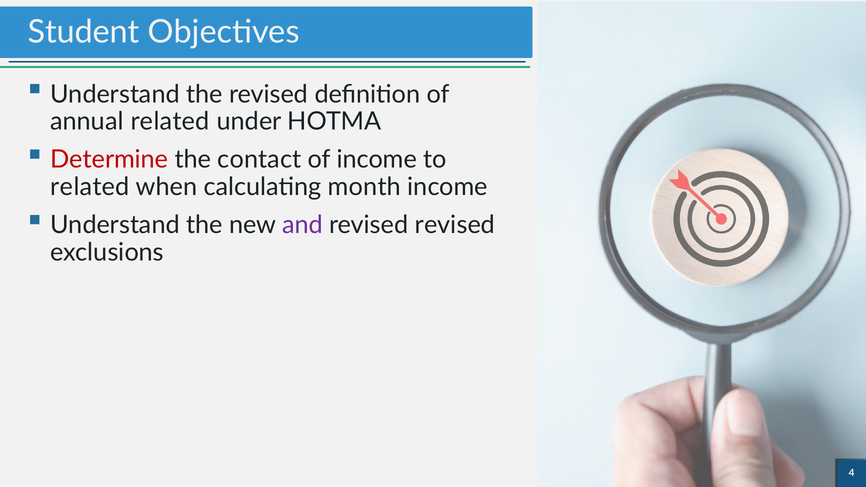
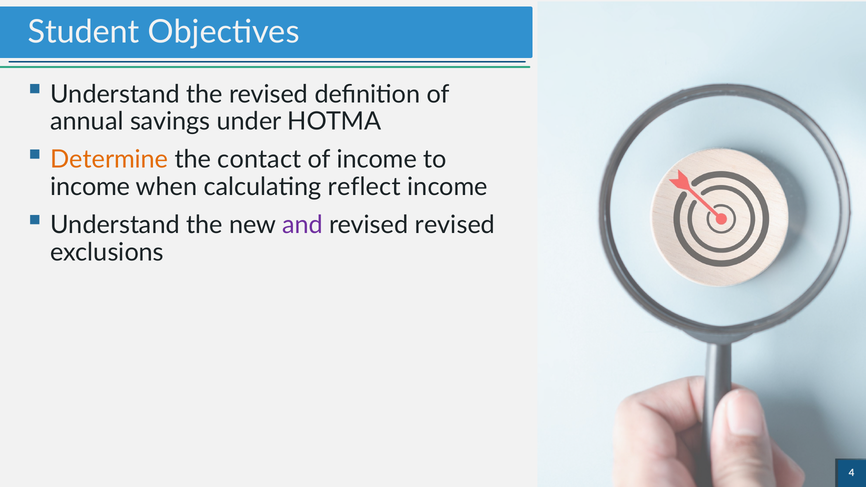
annual related: related -> savings (170, 122)
Determine colour: red -> orange (109, 160)
related: related -> income (90, 187)
month: month -> reflect (364, 187)
